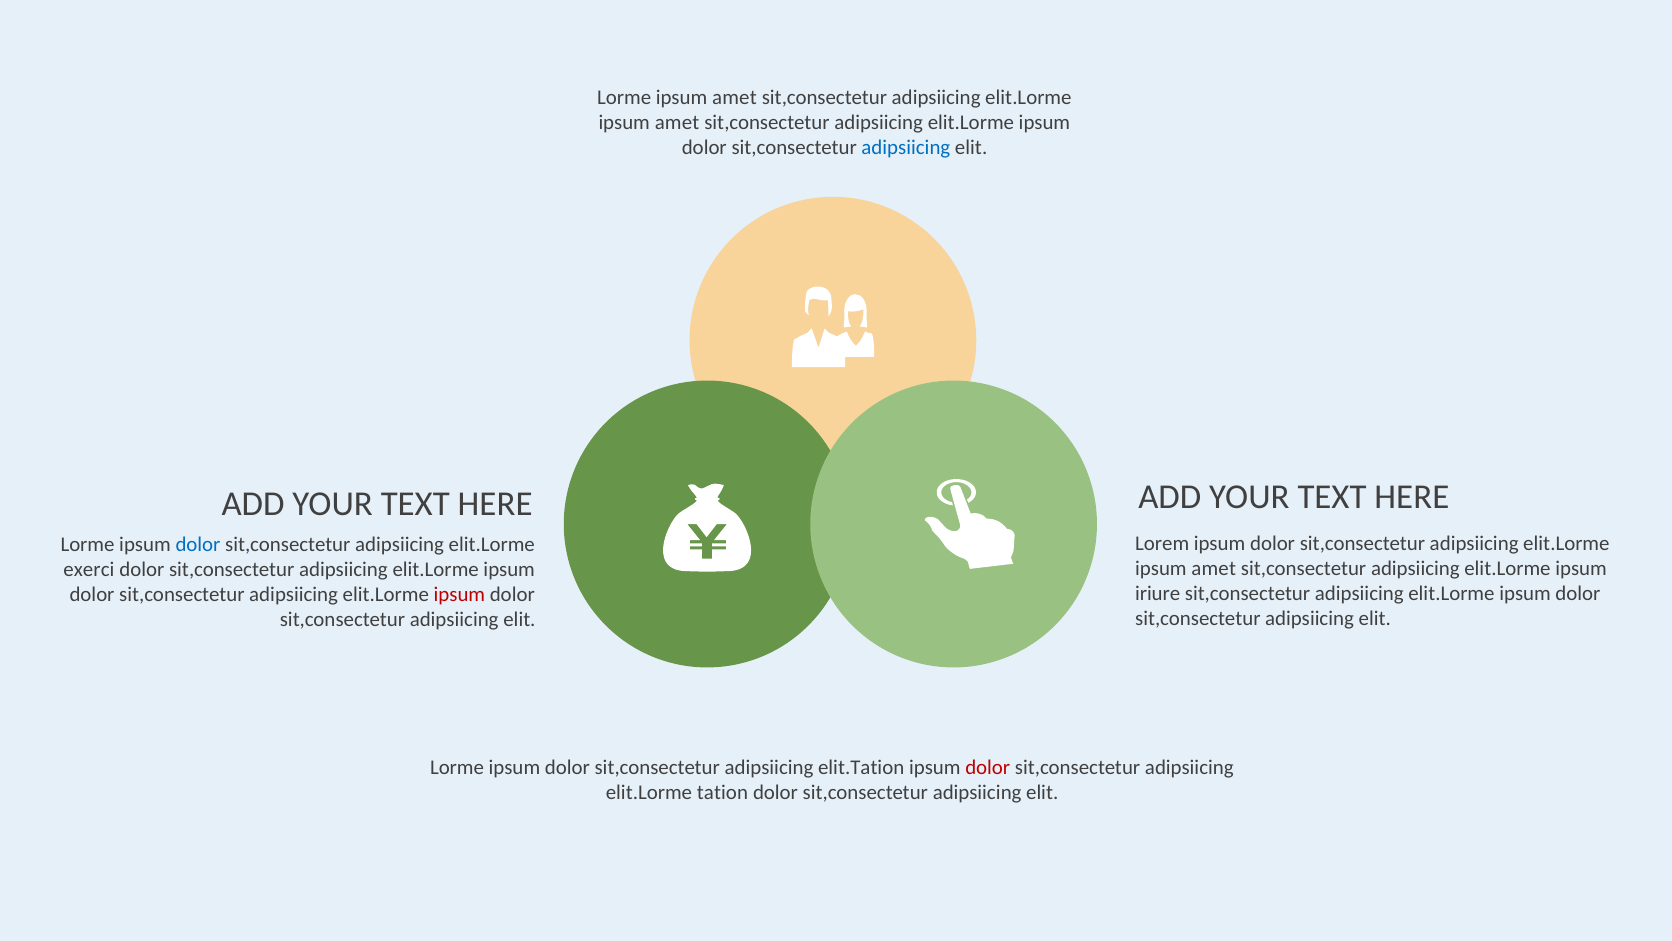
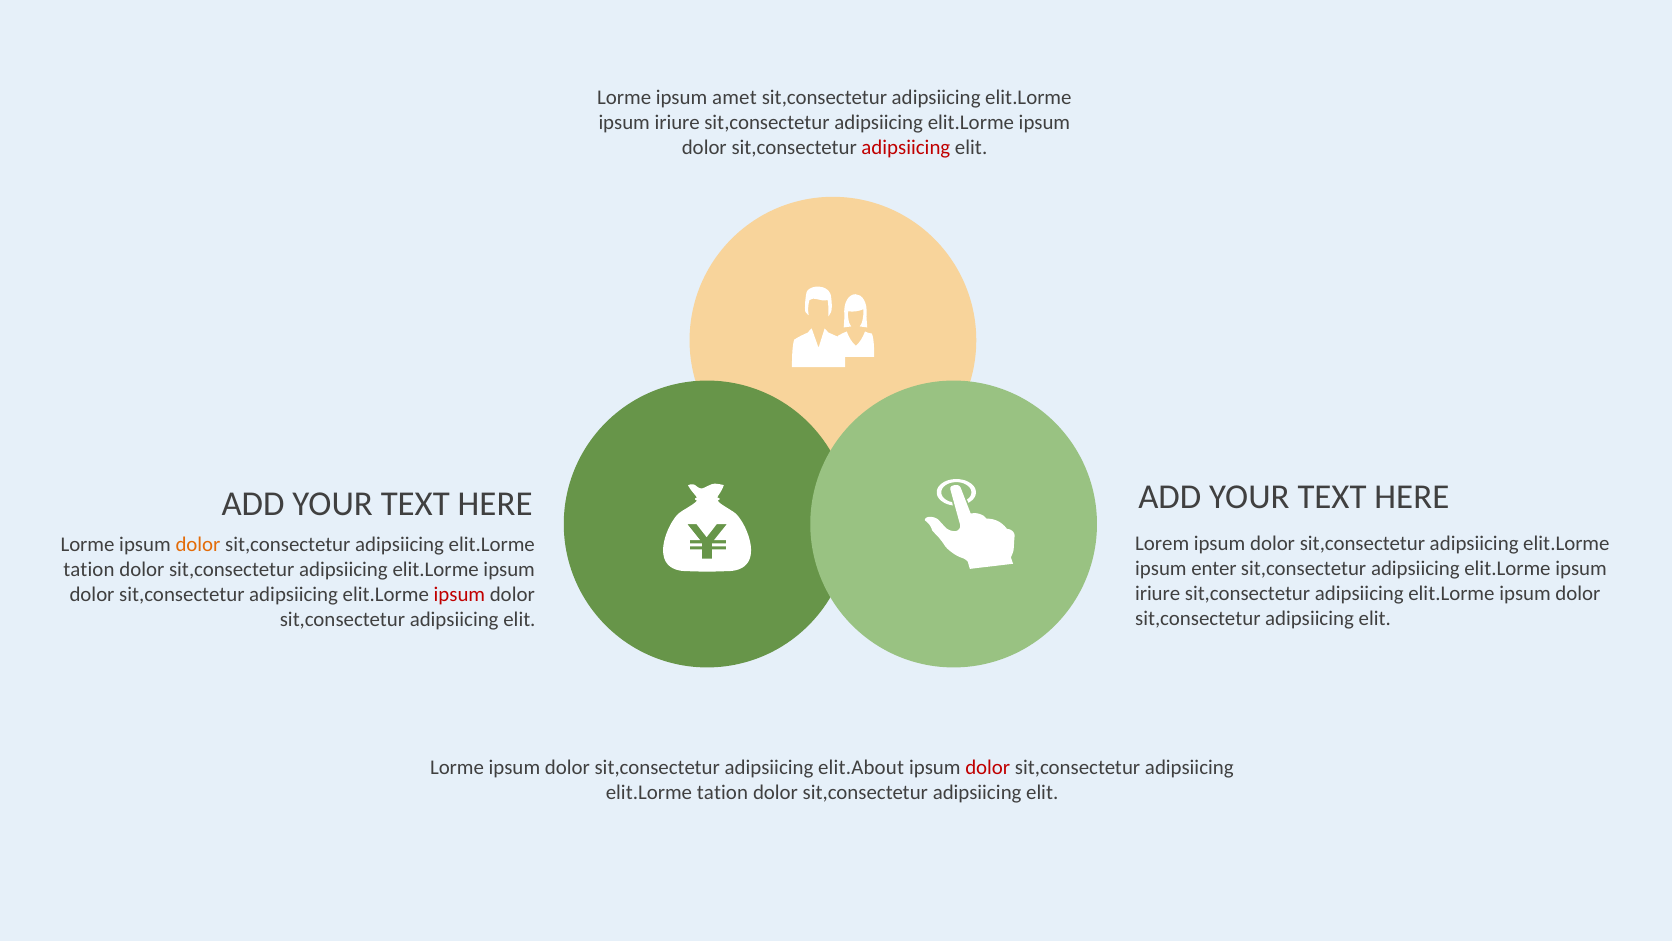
amet: amet -> iriure (677, 123)
adipsiicing colour: blue -> red (906, 148)
dolor colour: blue -> orange (198, 544)
amet: amet -> enter (1214, 568)
exerci: exerci -> tation (89, 570)
elit.Tation: elit.Tation -> elit.About (861, 767)
